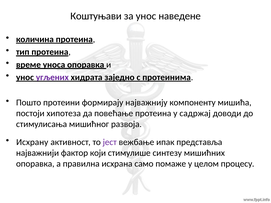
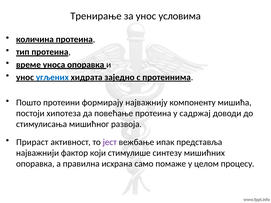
Коштуњави: Коштуњави -> Тренирање (96, 16)
наведене: наведене -> условима (180, 16)
угљених colour: purple -> blue (52, 77)
Исхрану: Исхрану -> Прираст (32, 142)
